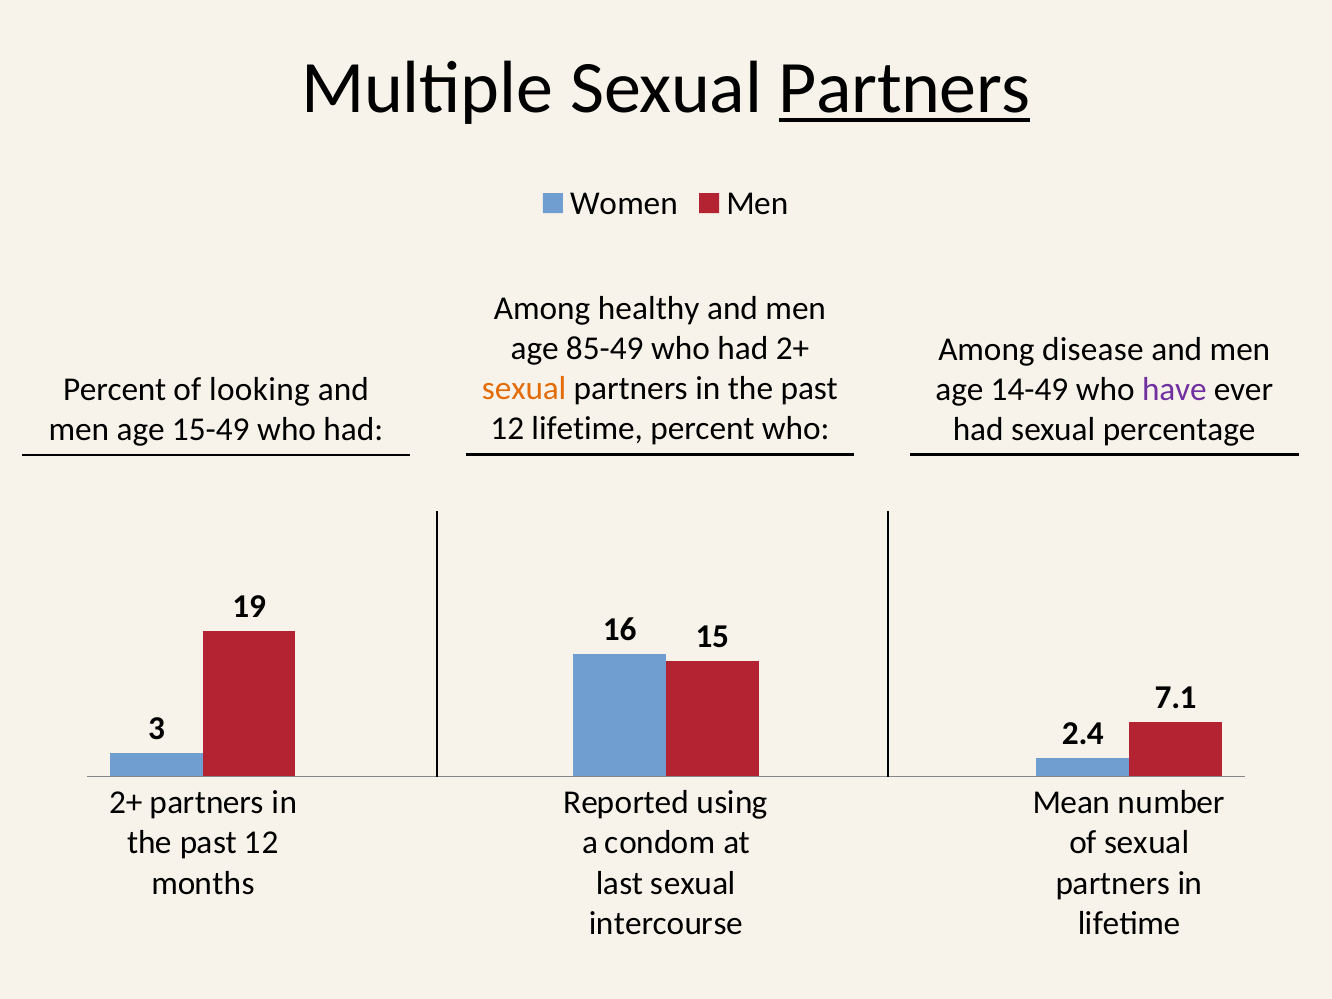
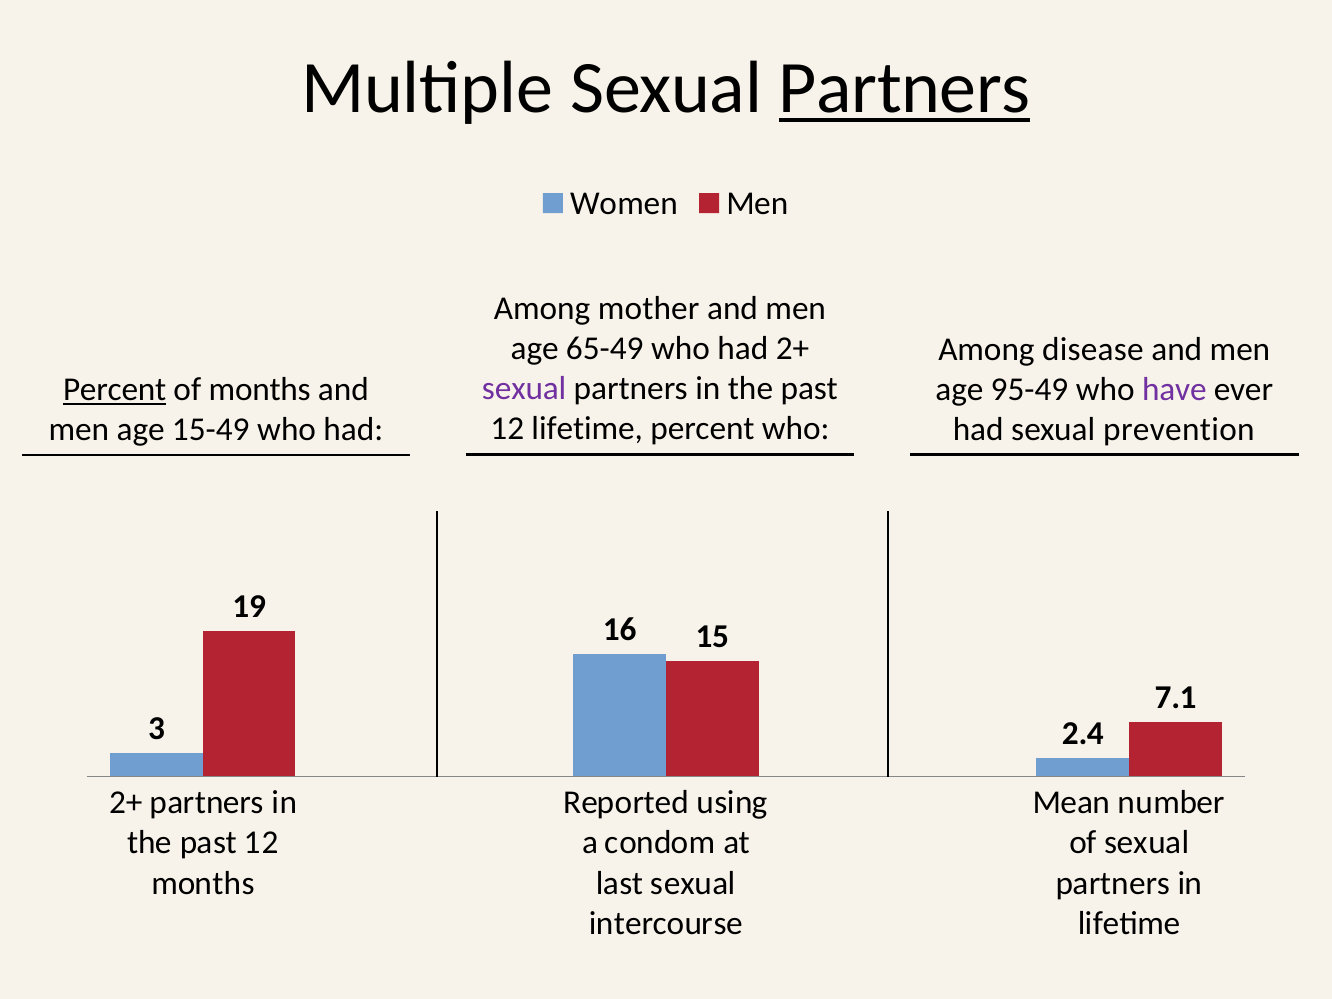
healthy: healthy -> mother (649, 309)
85-49: 85-49 -> 65-49 (605, 349)
sexual colour: orange -> purple (524, 389)
14-49: 14-49 -> 95-49 (1030, 389)
Percent underline: none -> present (115, 390)
of looking: looking -> months (260, 390)
percentage: percentage -> prevention (1179, 429)
